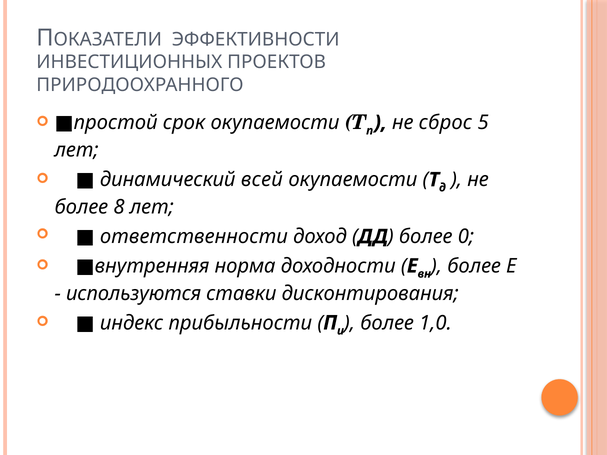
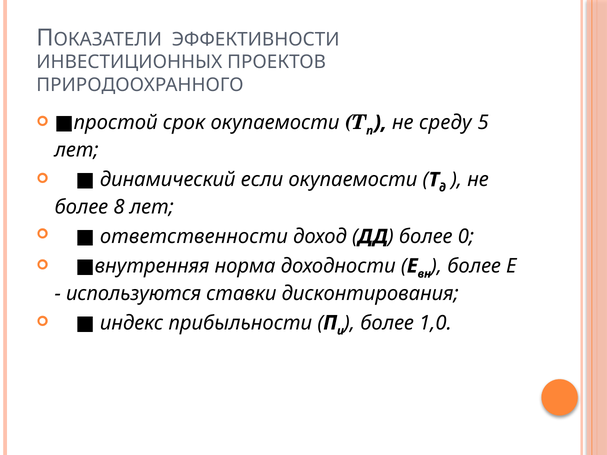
сброс: сброс -> среду (445, 123)
всей: всей -> если (262, 180)
